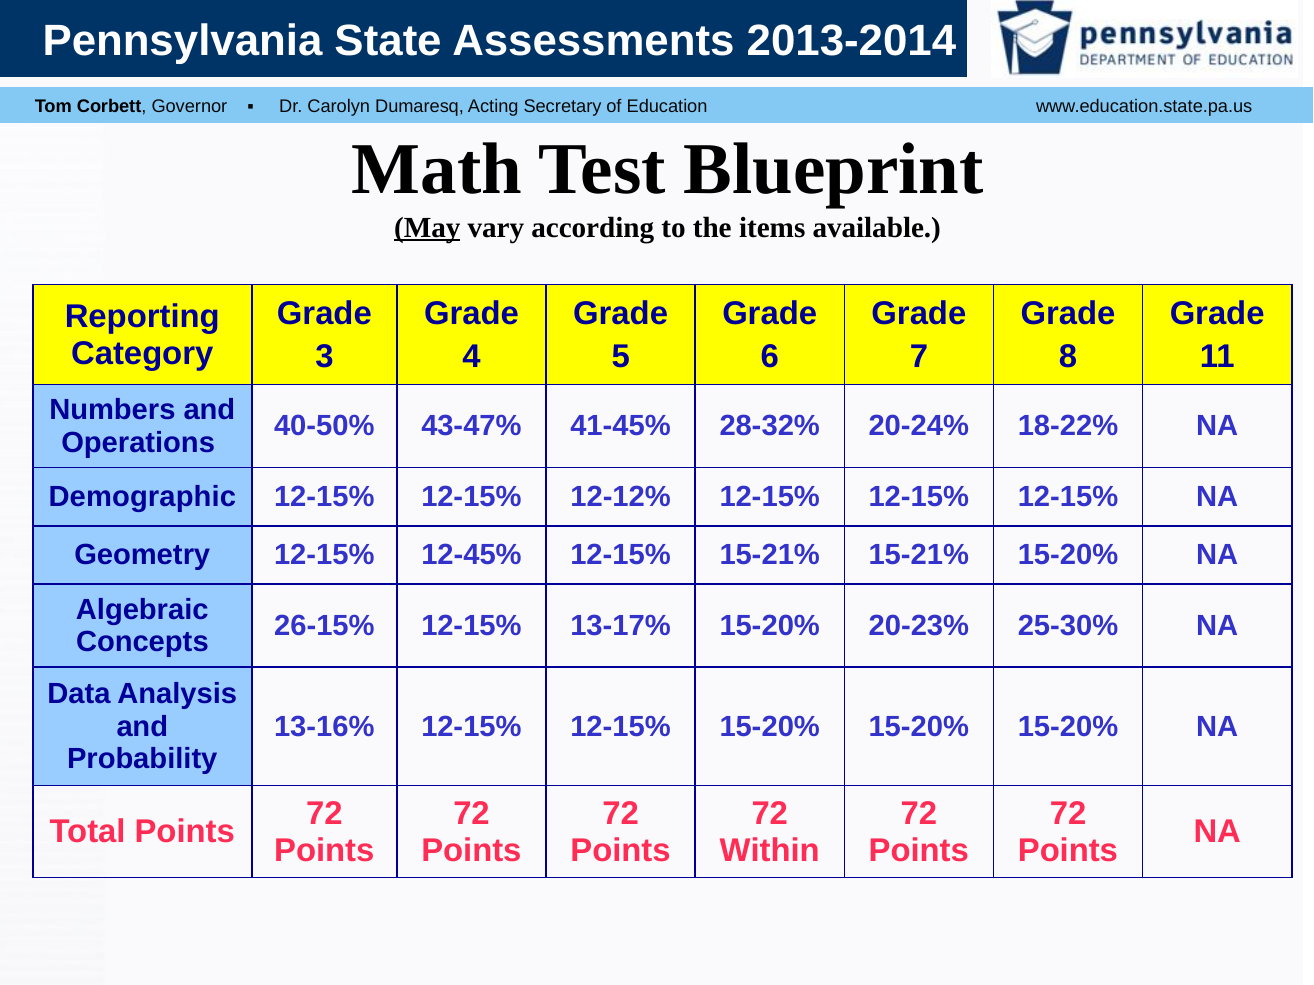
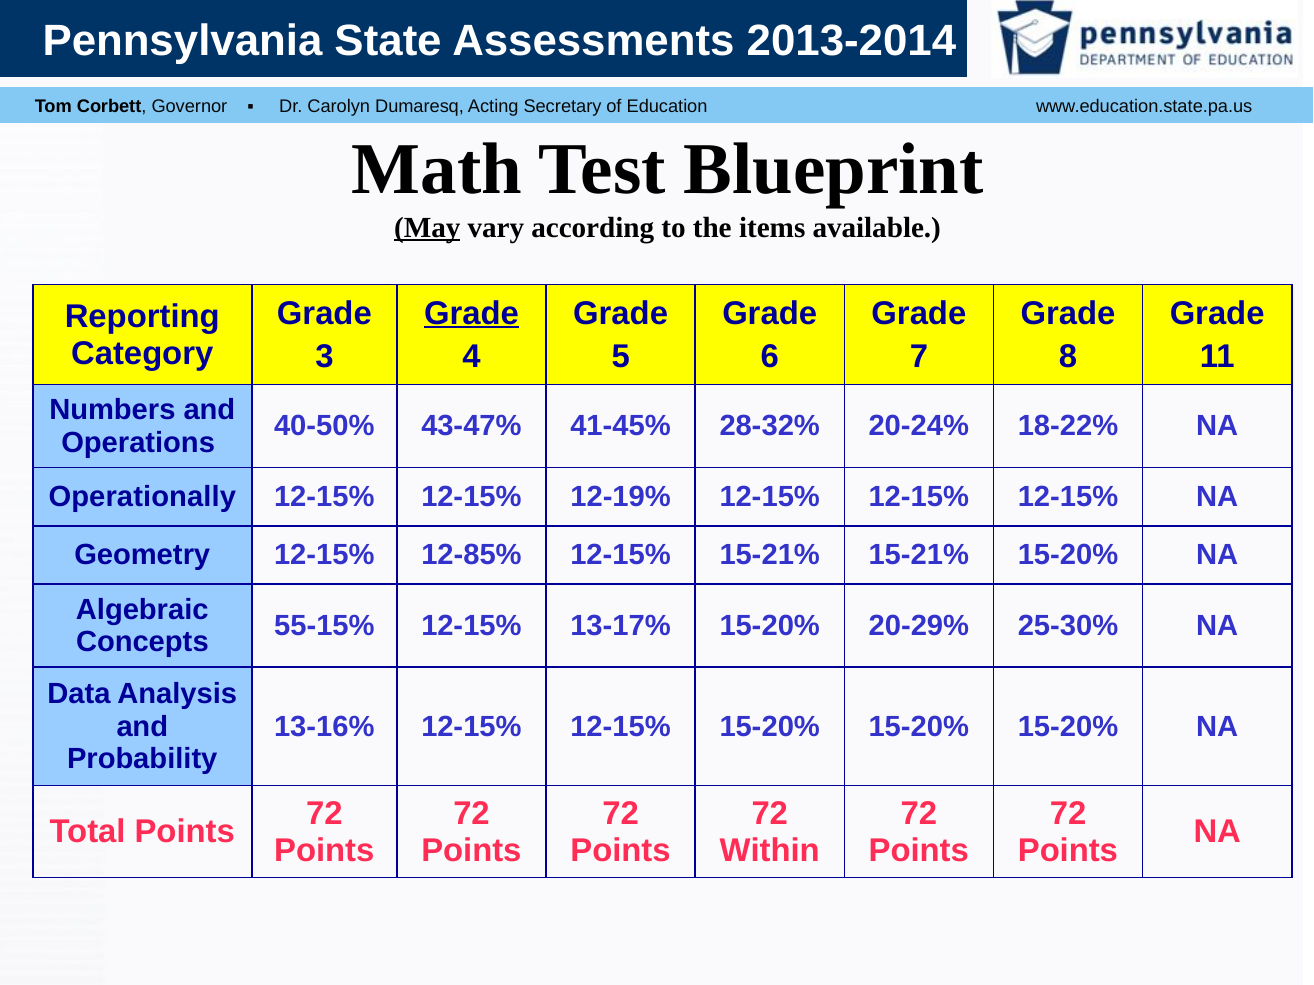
Grade underline: none -> present (471, 313)
Demographic: Demographic -> Operationally (142, 497)
12-12%: 12-12% -> 12-19% (621, 497)
12-45%: 12-45% -> 12-85% (471, 556)
26-15%: 26-15% -> 55-15% (324, 626)
20-23%: 20-23% -> 20-29% (919, 626)
